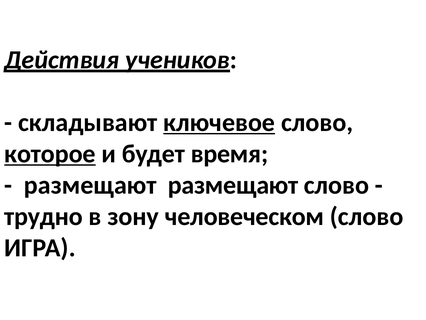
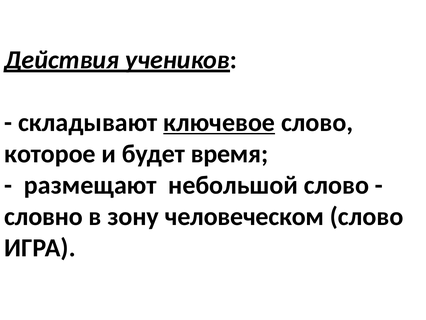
которое underline: present -> none (50, 154)
размещают размещают: размещают -> небольшой (233, 185)
трудно: трудно -> словно (44, 216)
